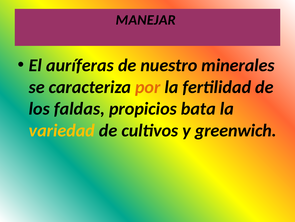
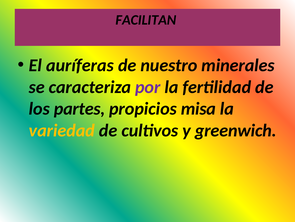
MANEJAR: MANEJAR -> FACILITAN (146, 20)
por colour: orange -> purple (148, 87)
faldas: faldas -> partes (79, 108)
bata: bata -> misa (198, 108)
